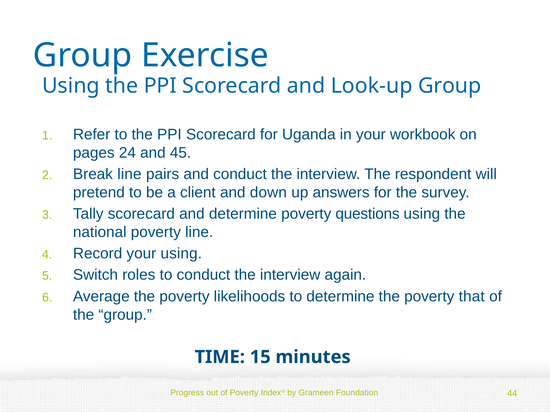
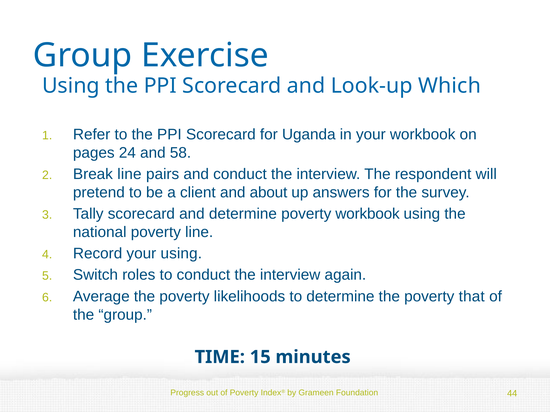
Look-up Group: Group -> Which (449, 86)
45: 45 -> 58 (180, 153)
down: down -> about (269, 193)
poverty questions: questions -> workbook (368, 214)
